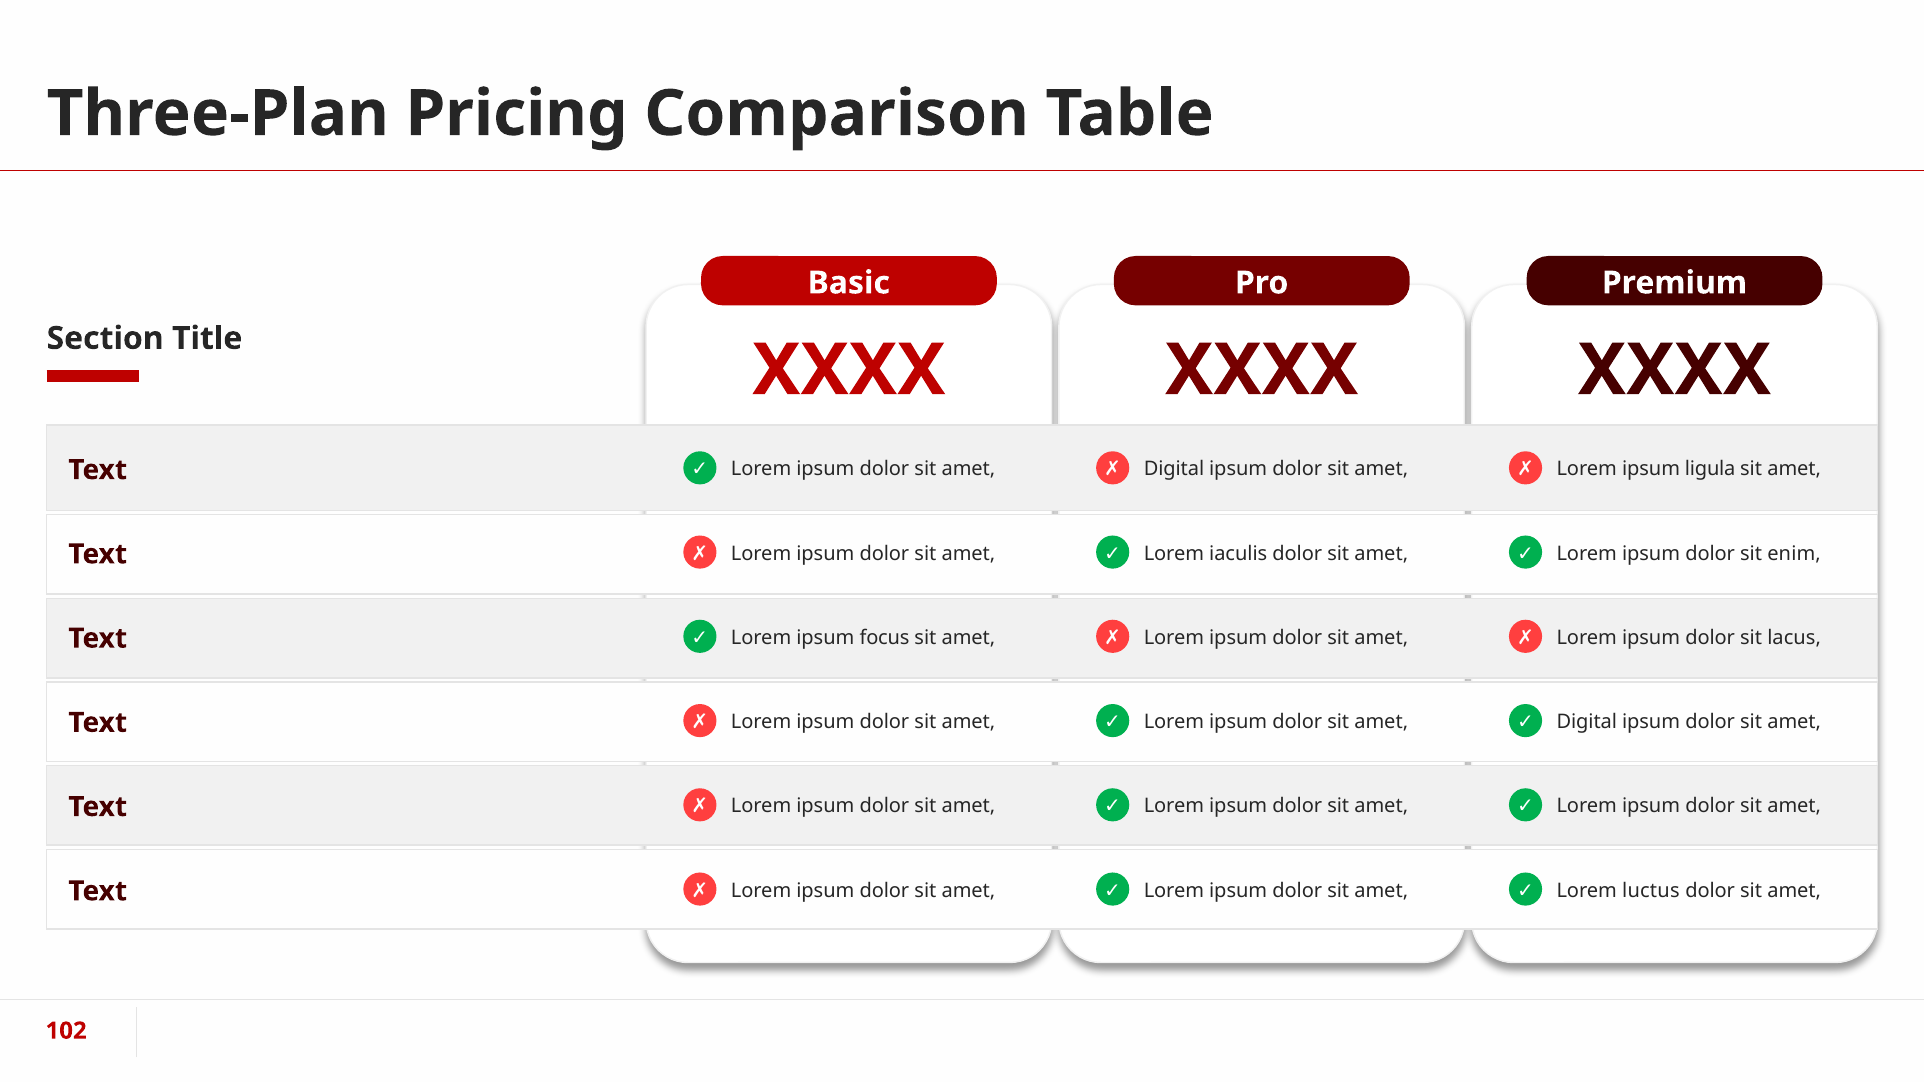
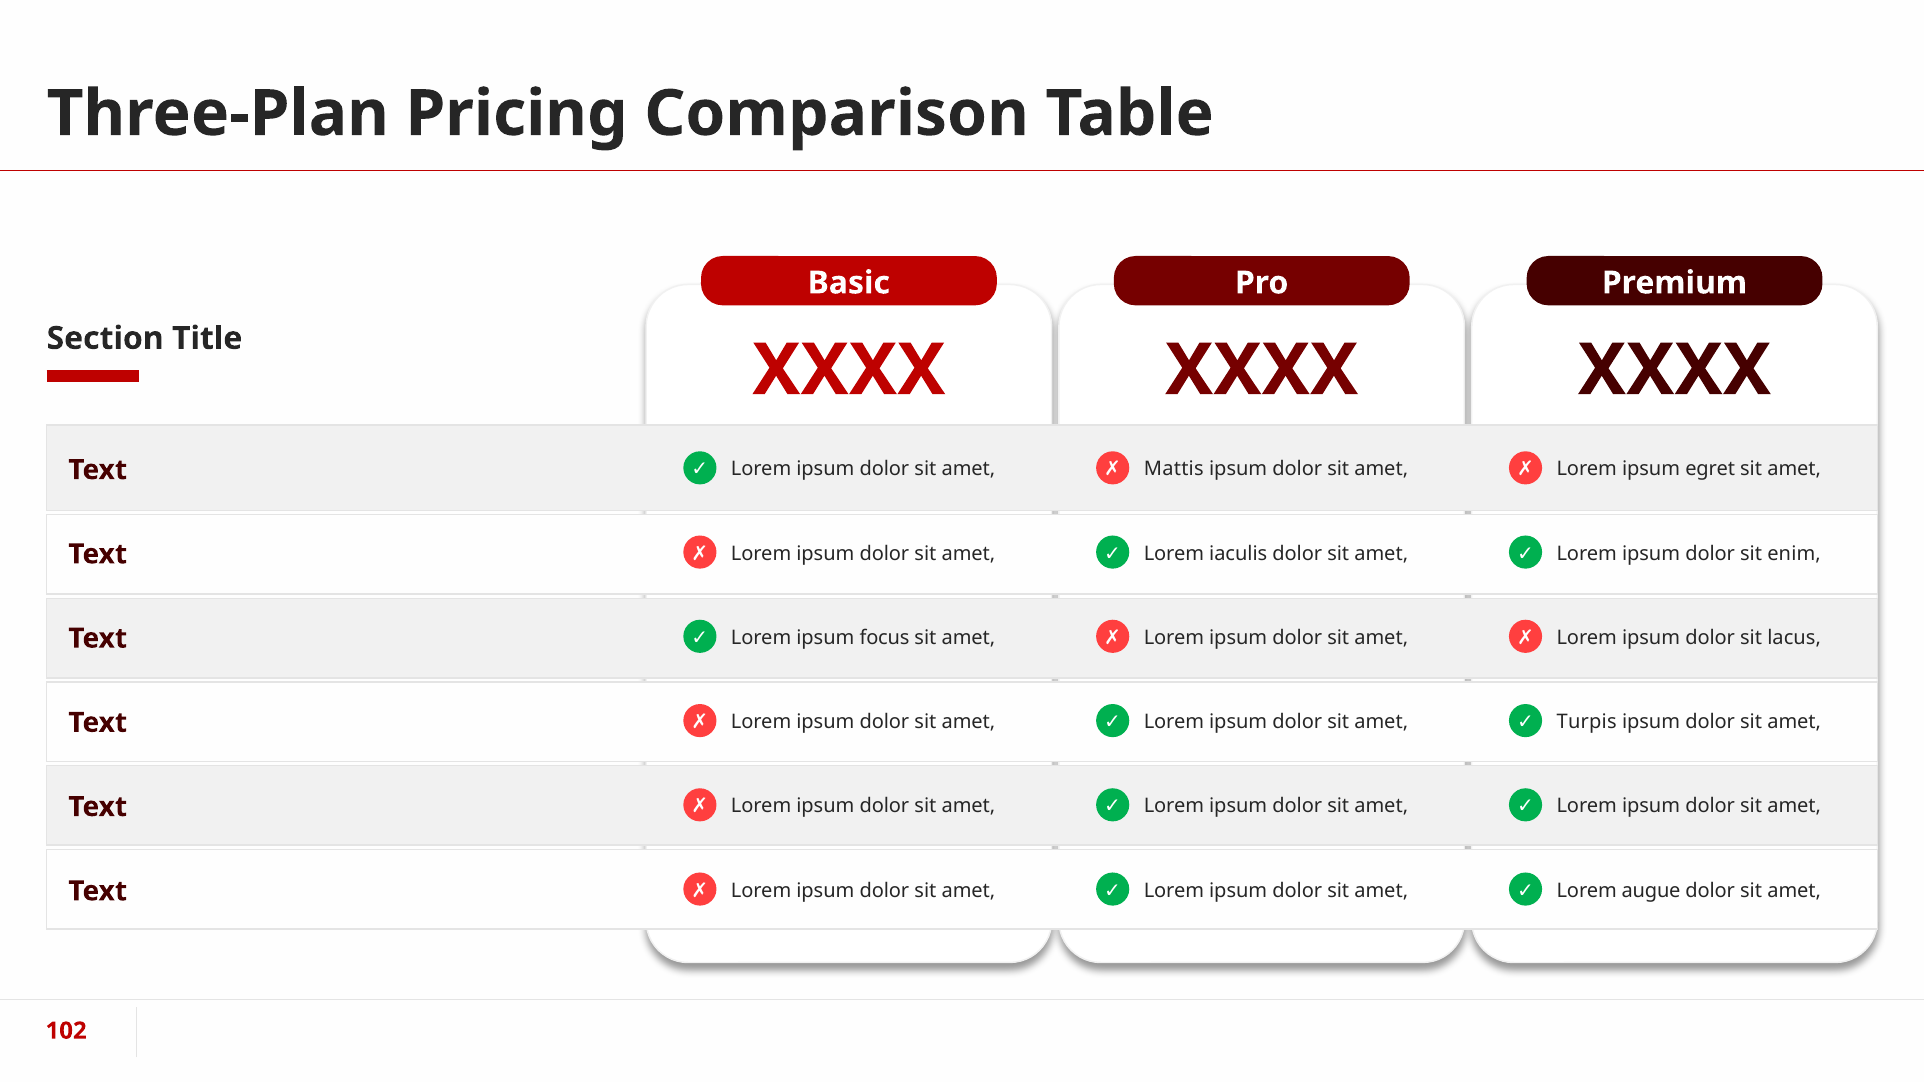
Digital: Digital -> Mattis (1174, 469)
ligula: ligula -> egret (1710, 469)
Digital: Digital -> Turpis (1587, 722)
luctus: luctus -> augue (1651, 891)
